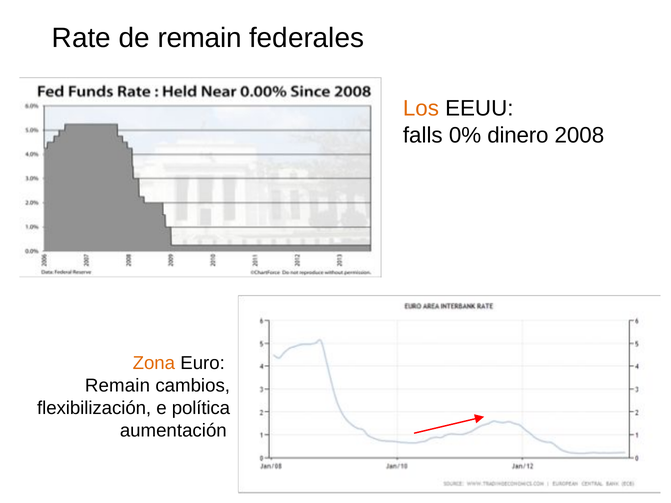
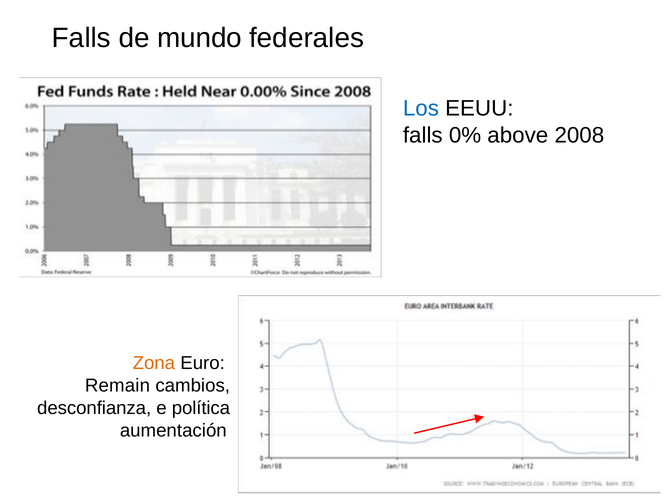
Rate: Rate -> Falls (81, 38)
de remain: remain -> mundo (200, 38)
Los colour: orange -> blue (421, 109)
dinero: dinero -> above (518, 135)
flexibilización: flexibilización -> desconfianza (94, 408)
